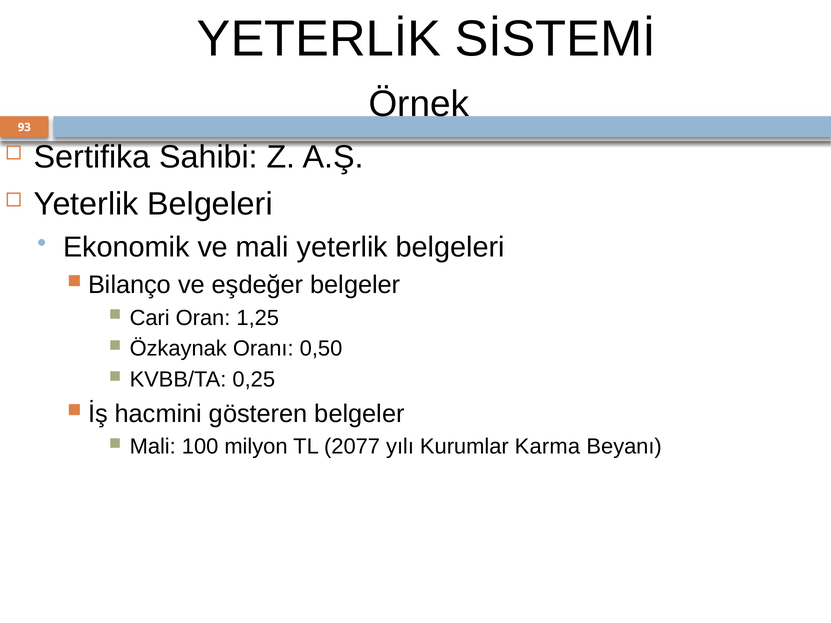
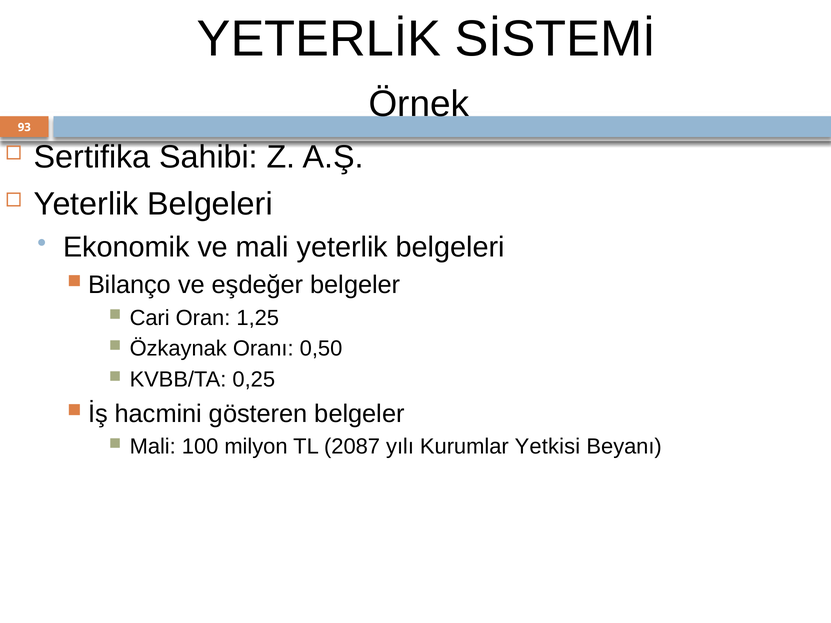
2077: 2077 -> 2087 (352, 447)
Karma: Karma -> Yetkisi (547, 447)
